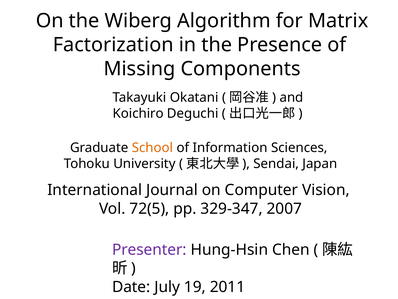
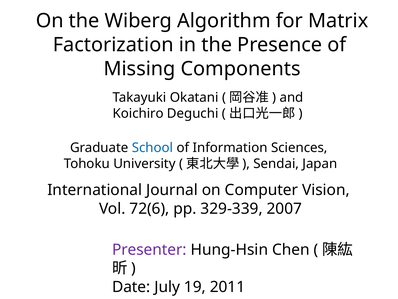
School colour: orange -> blue (152, 148)
72(5: 72(5 -> 72(6 (149, 208)
329-347: 329-347 -> 329-339 (232, 208)
